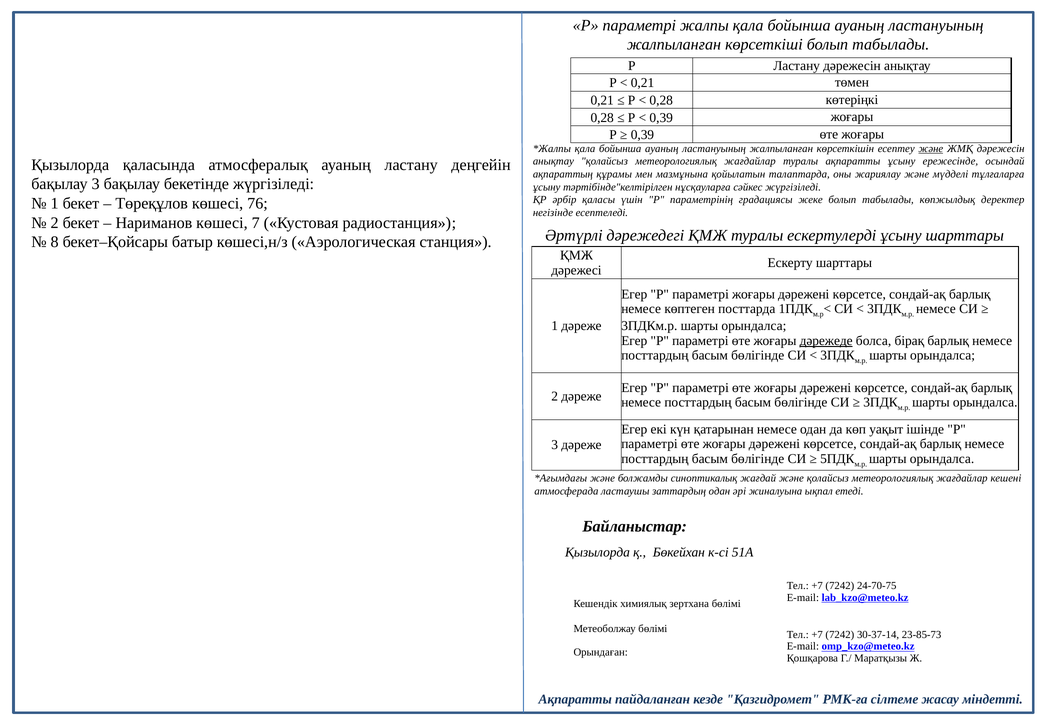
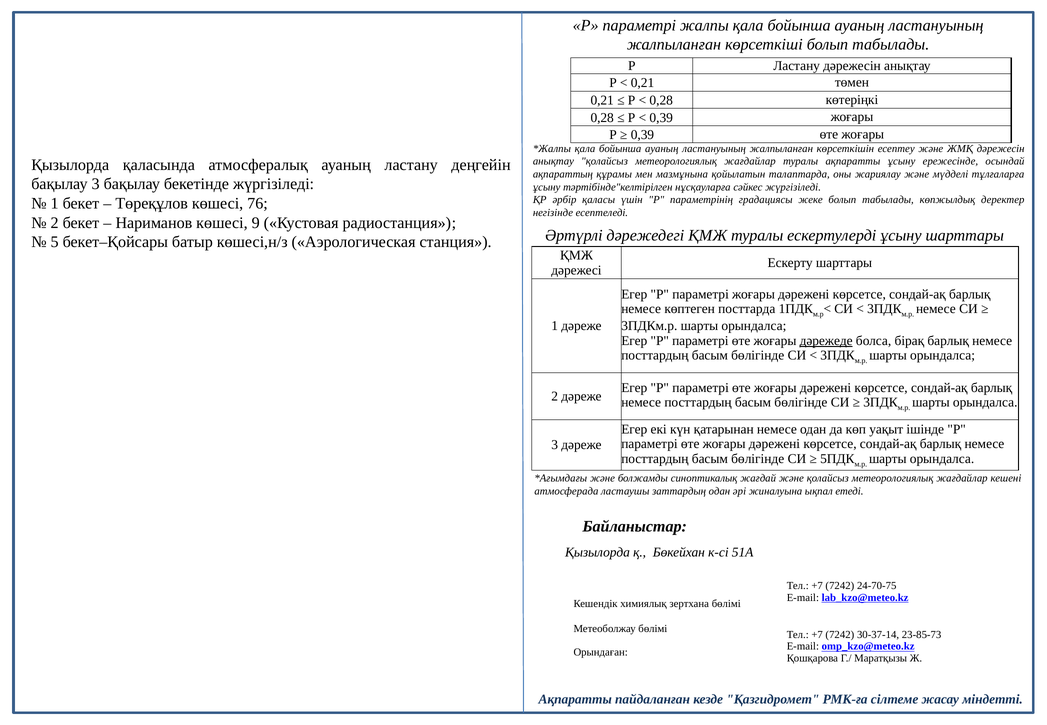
және underline: present -> none (931, 148)
7: 7 -> 9 (256, 223)
8: 8 -> 5 (55, 242)
